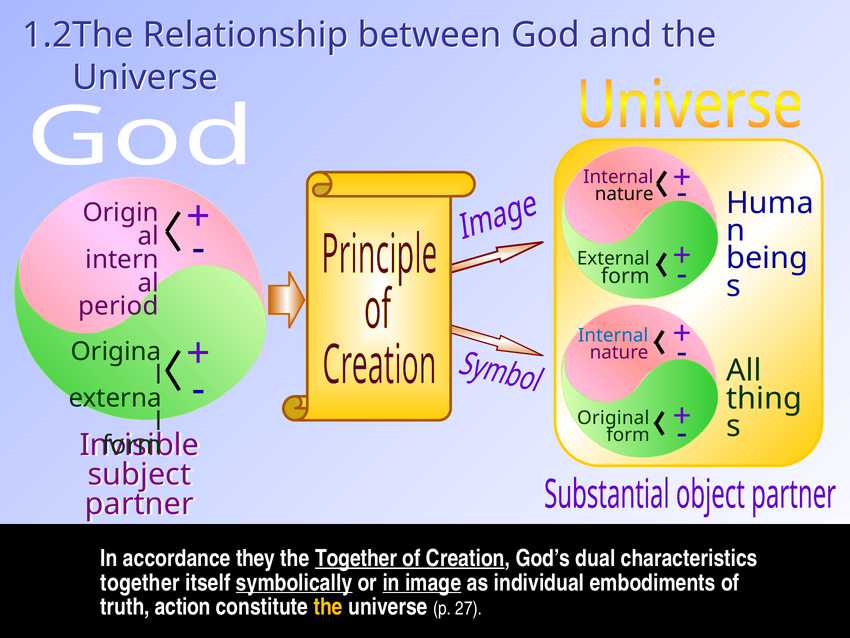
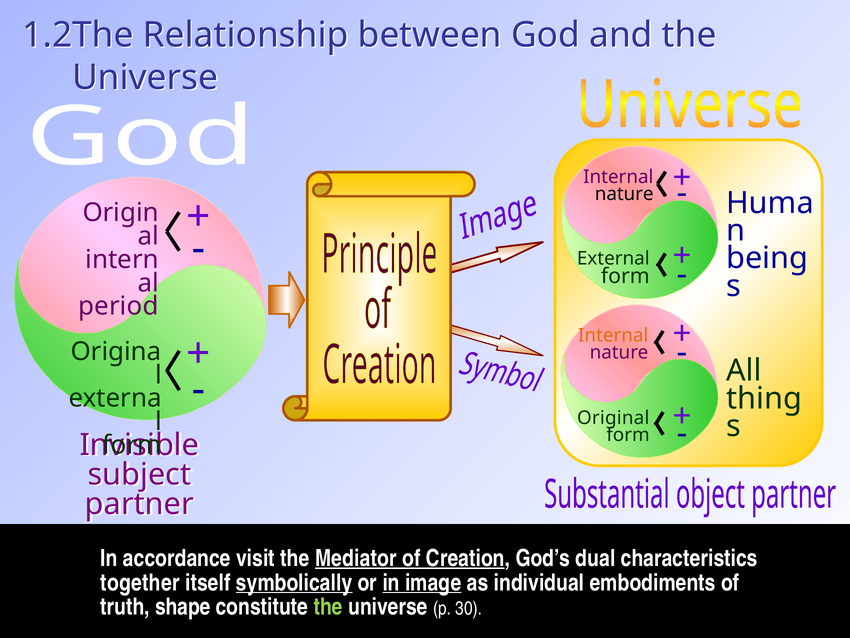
Internal colour: blue -> orange (613, 335)
they: they -> visit (256, 558)
the Together: Together -> Mediator (356, 558)
action: action -> shape (183, 606)
the colour: yellow -> light green (328, 606)
27: 27 -> 30 (469, 608)
